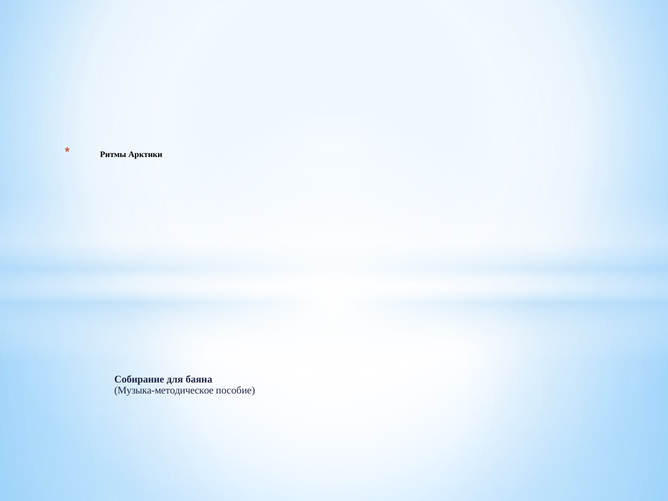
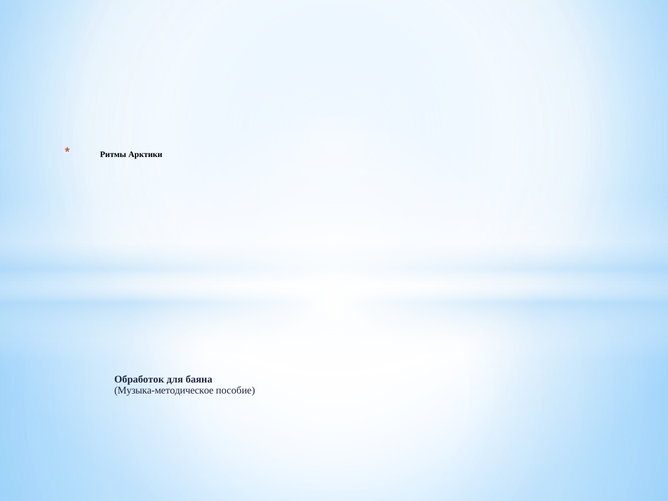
Собирание: Собирание -> Обработок (139, 379)
